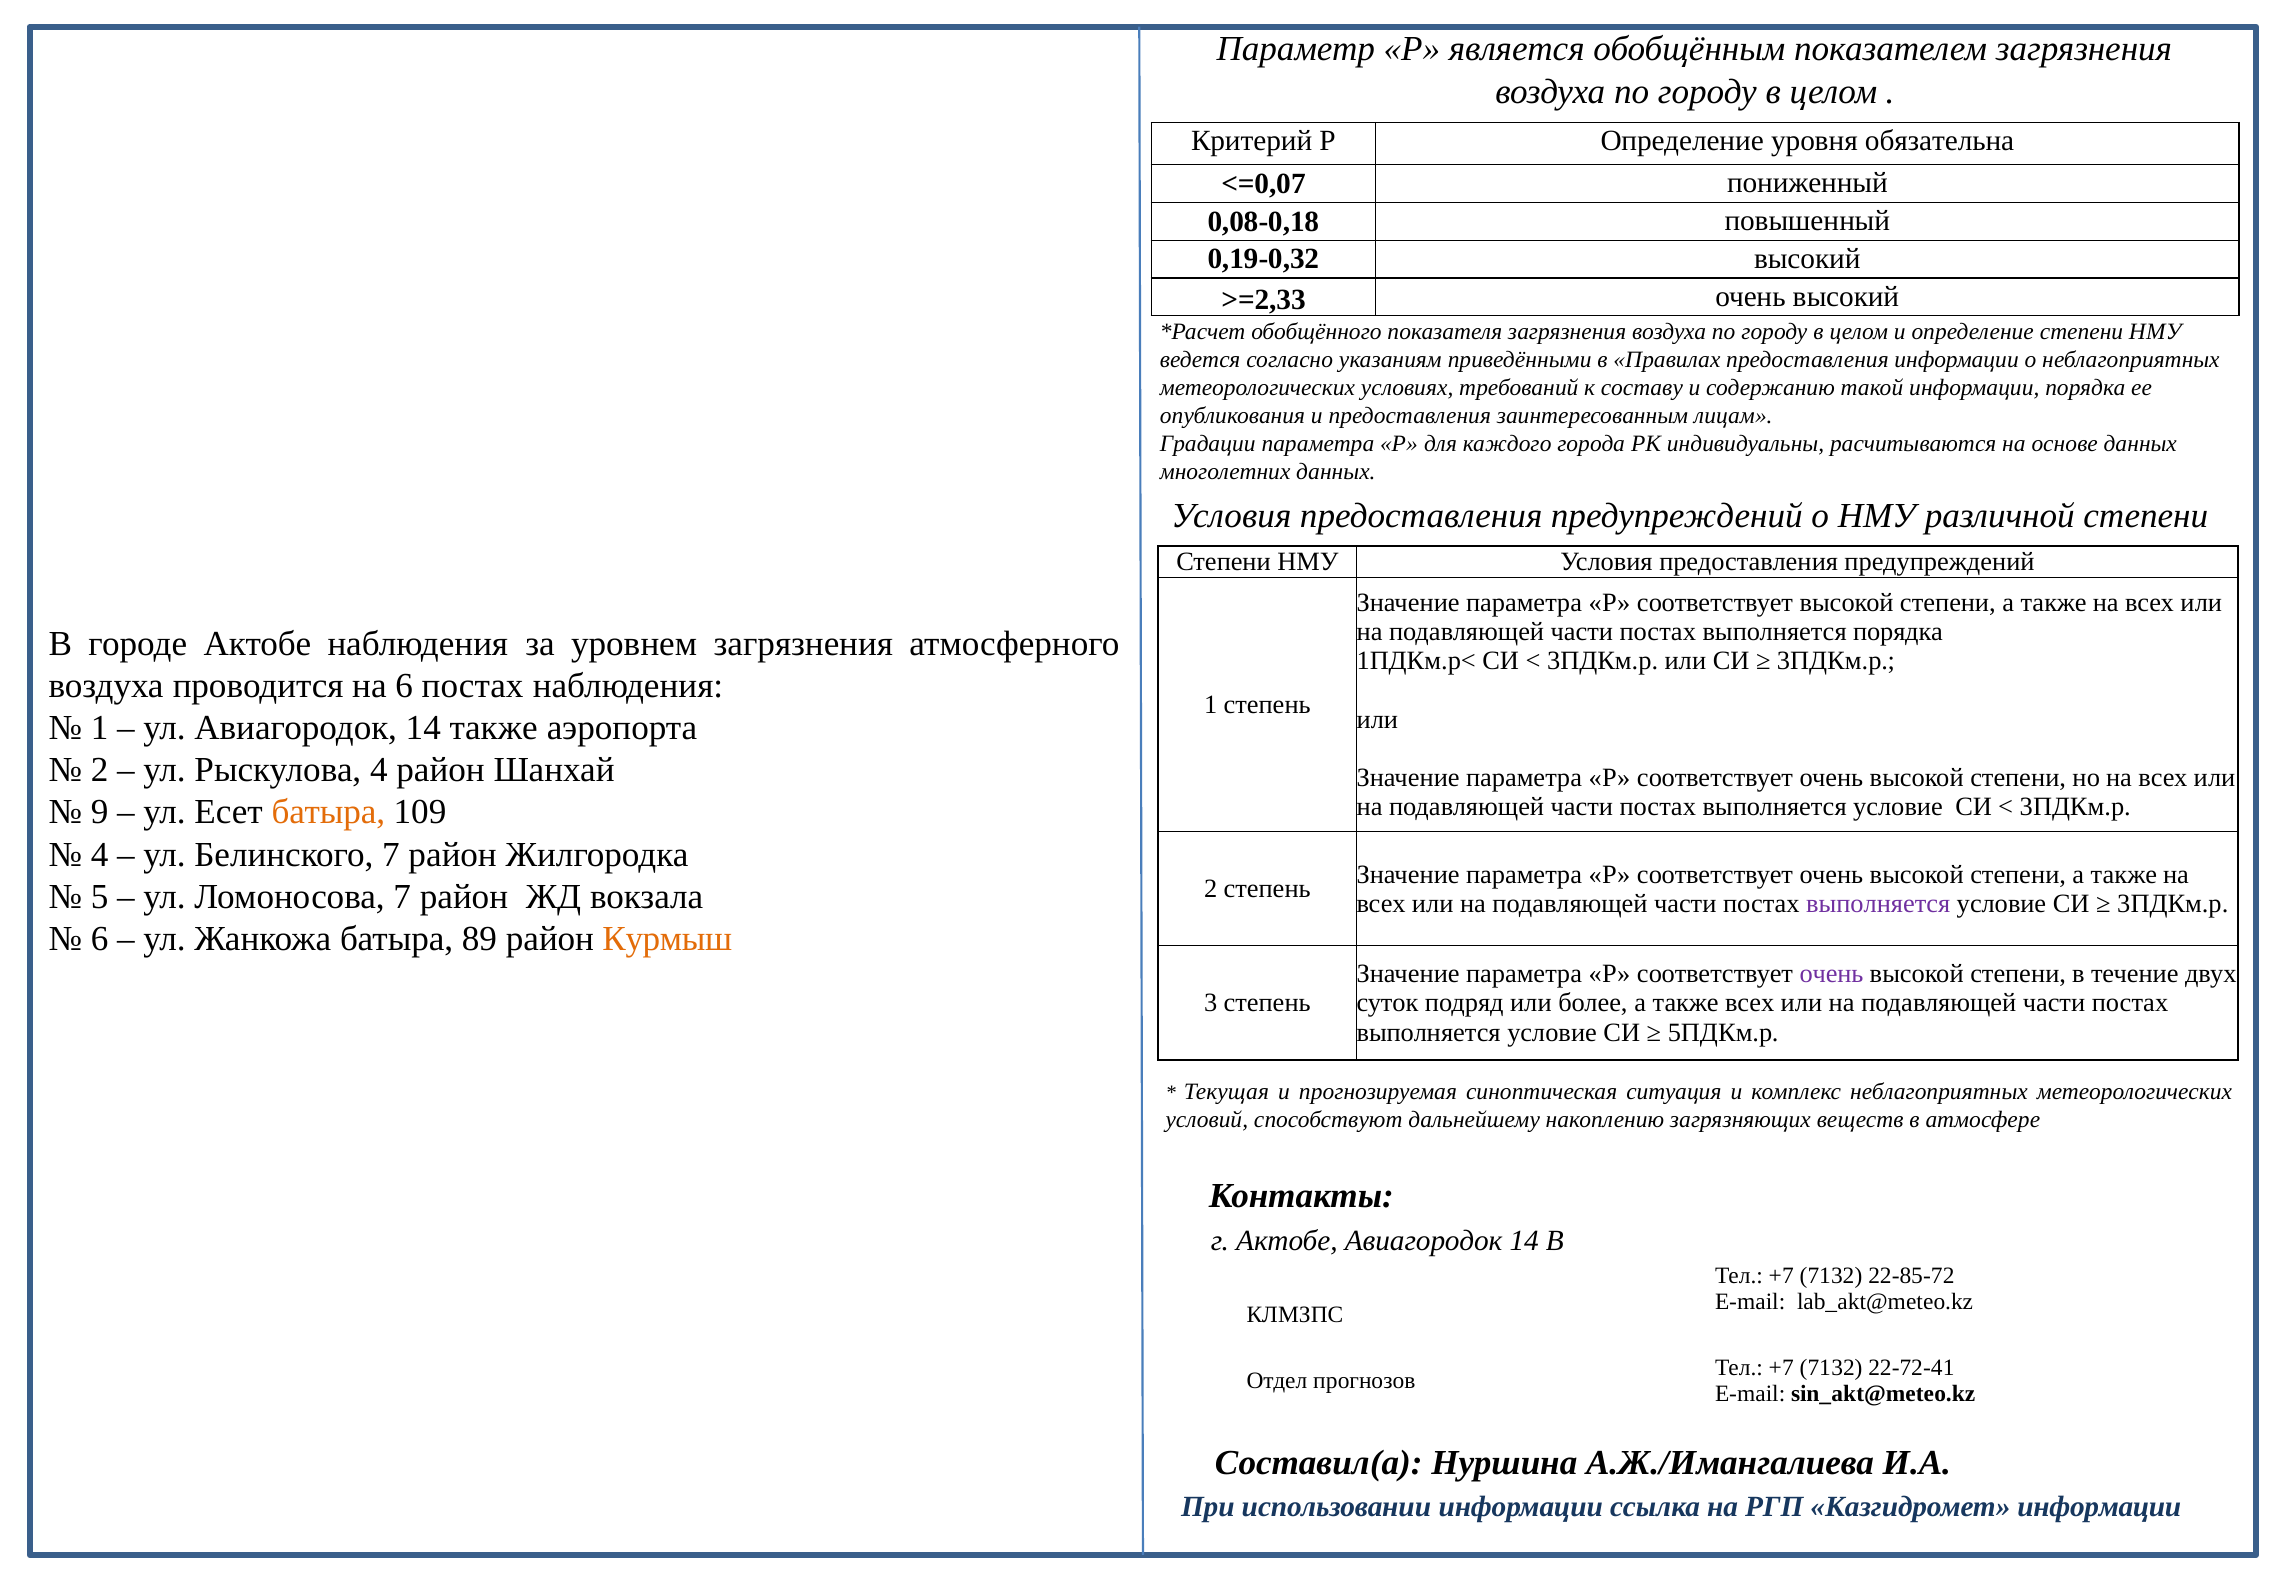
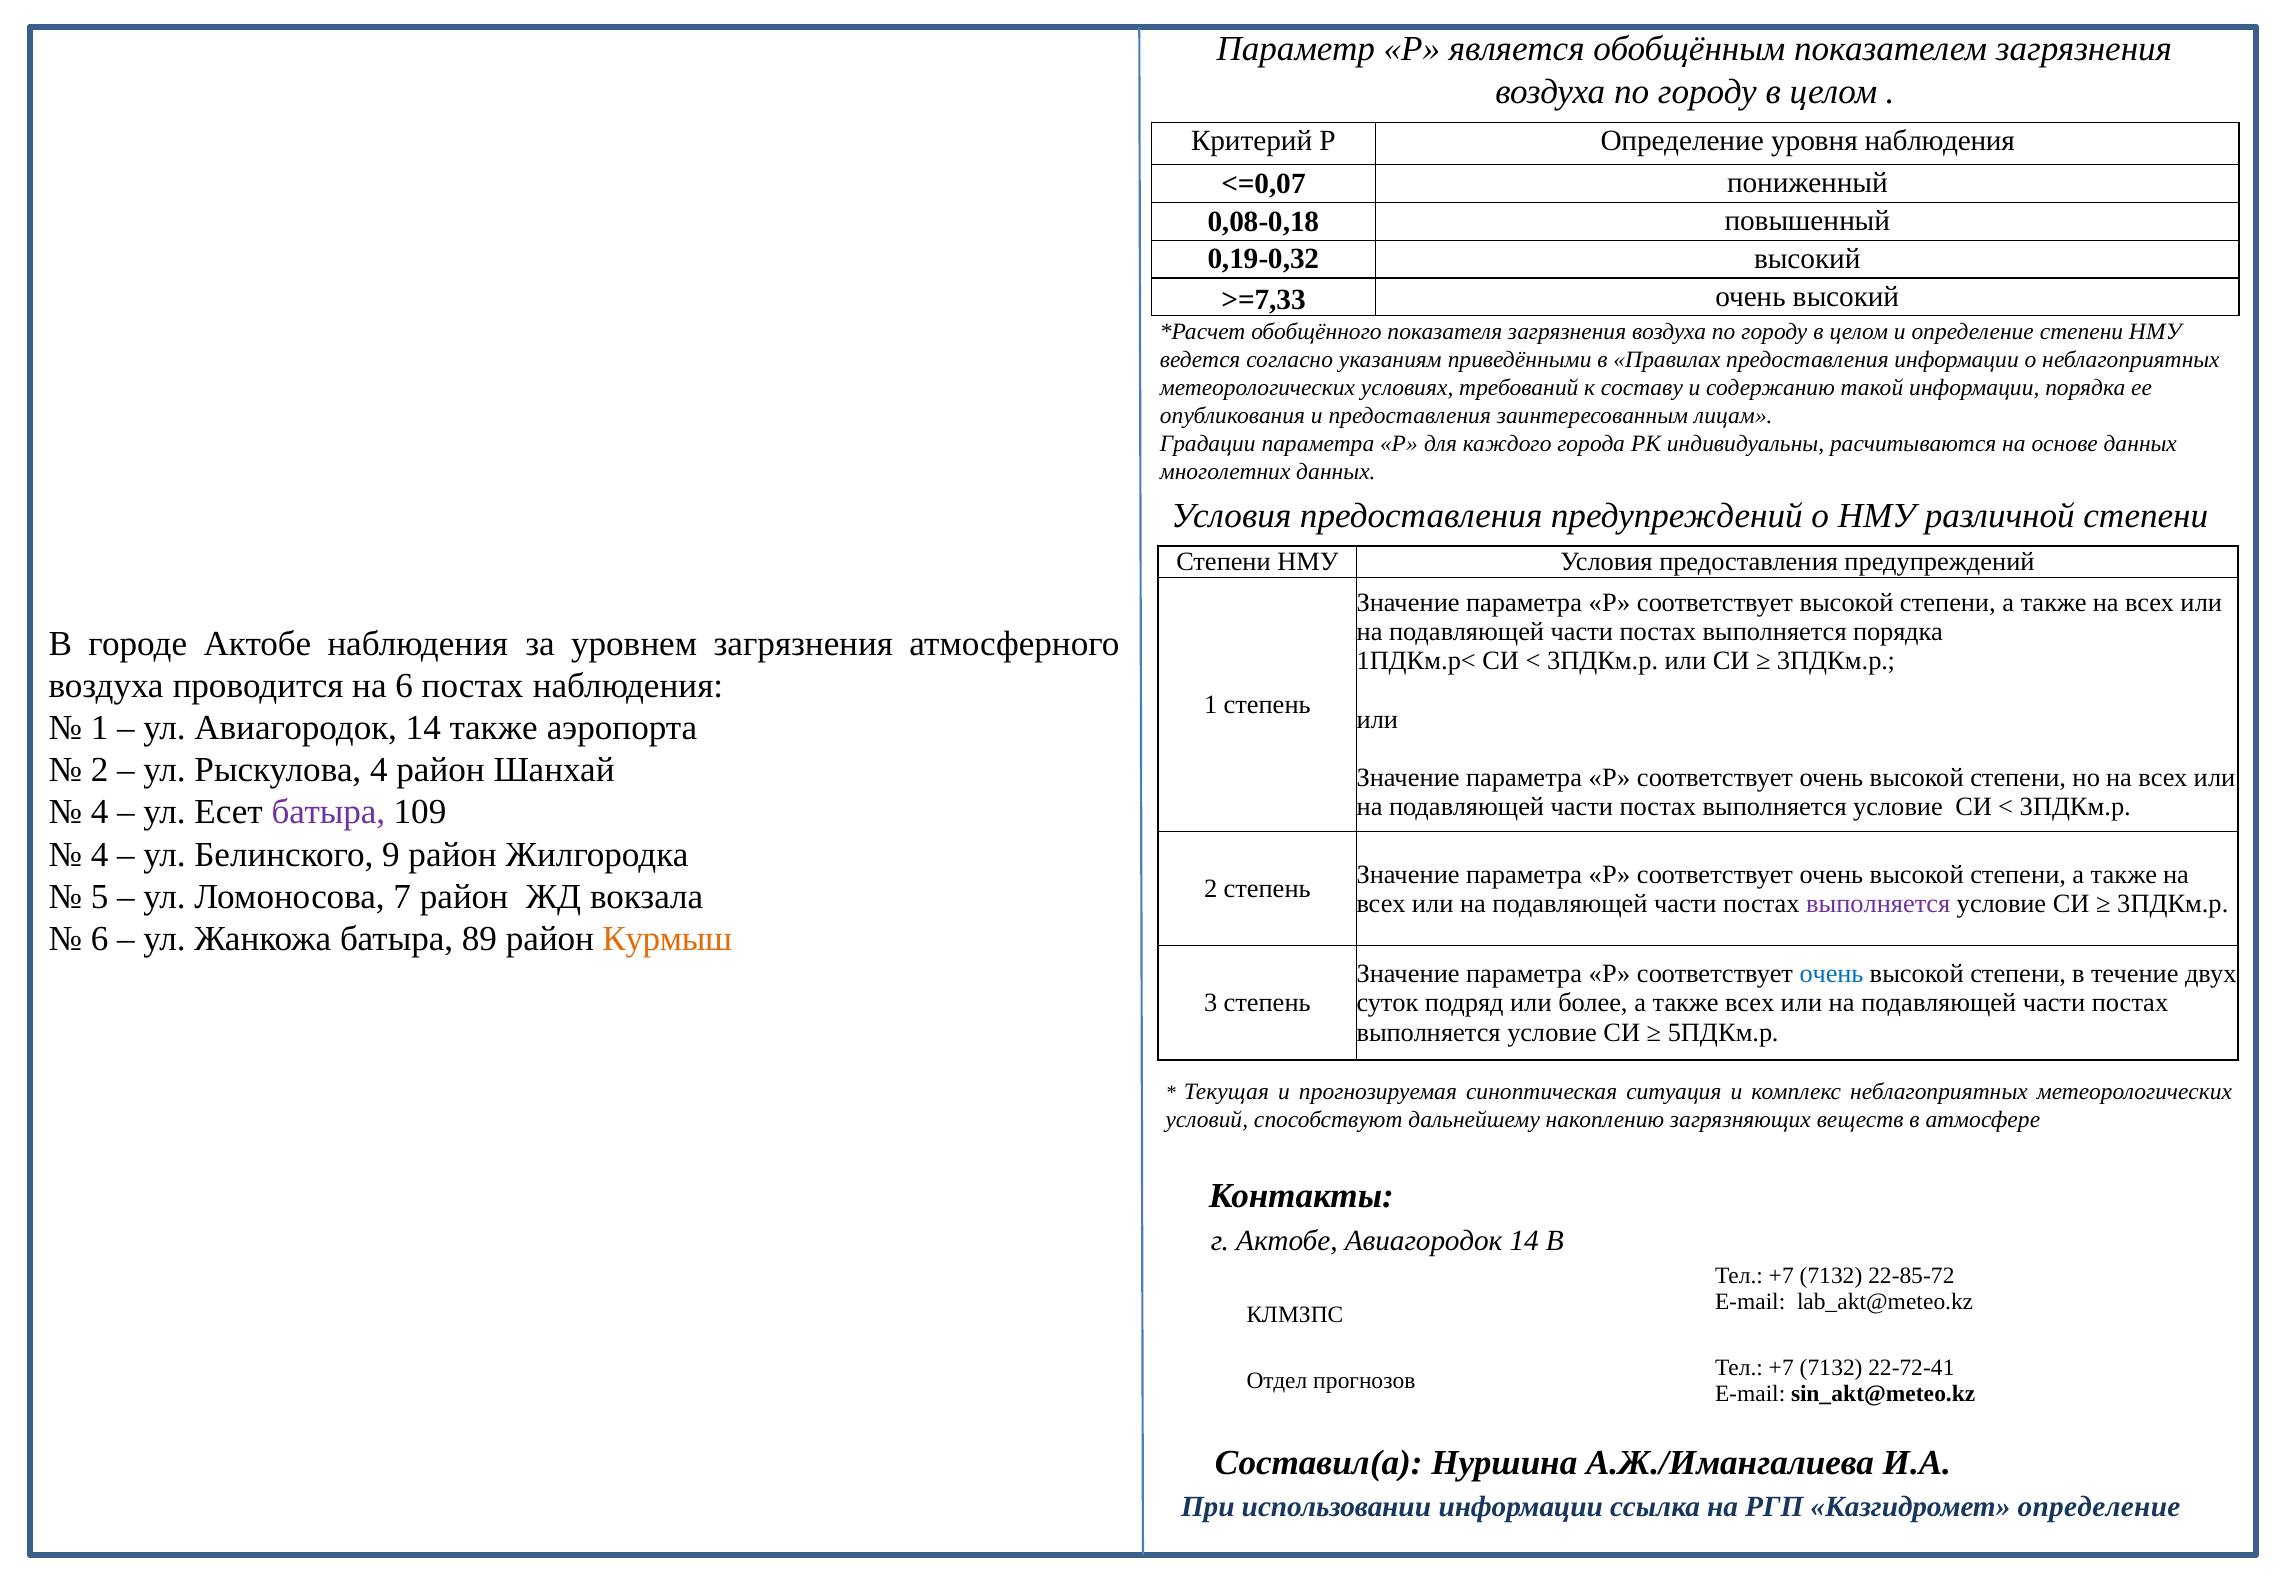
уровня обязательна: обязательна -> наблюдения (1940, 141)
>=2,33: >=2,33 -> >=7,33 (1264, 300)
9: 9 -> 4 (100, 813)
батыра colour: orange -> purple (328, 813)
Белинского 7: 7 -> 9 (391, 855)
очень colour: purple -> blue (1832, 974)
Казгидромет информации: информации -> определение (2099, 1507)
